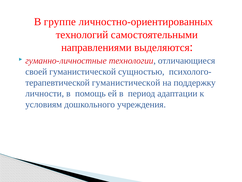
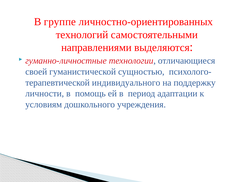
гуманистической: гуманистической -> индивидуального (126, 82)
